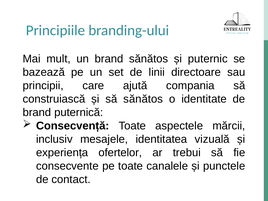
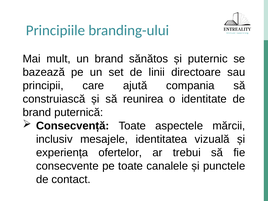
să sănătos: sănătos -> reunirea (143, 99)
